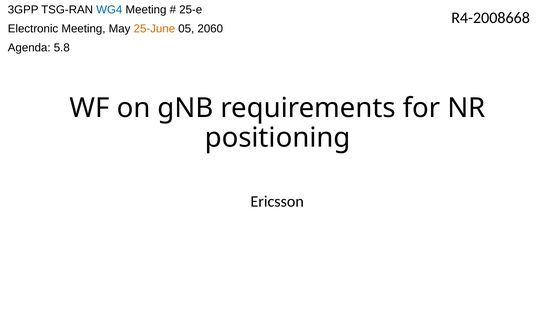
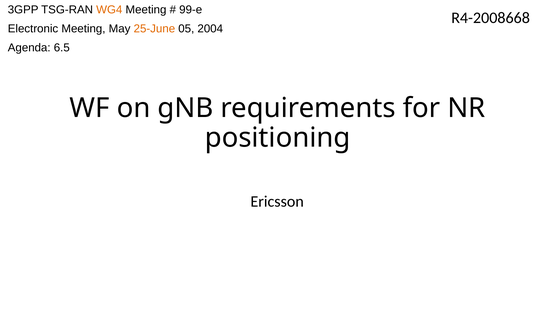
WG4 colour: blue -> orange (109, 10)
25-e: 25-e -> 99-e (191, 10)
2060: 2060 -> 2004 (210, 29)
5.8: 5.8 -> 6.5 (62, 48)
